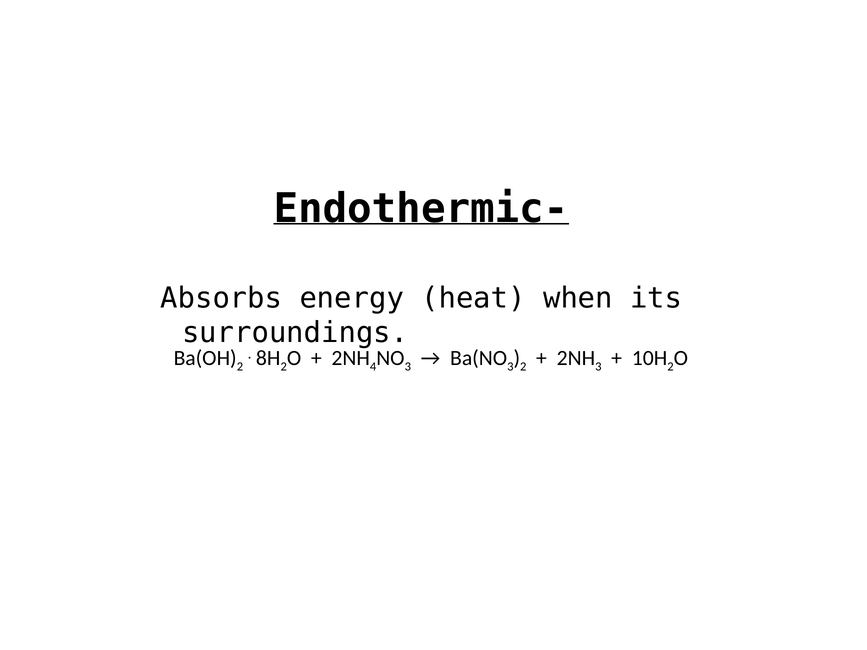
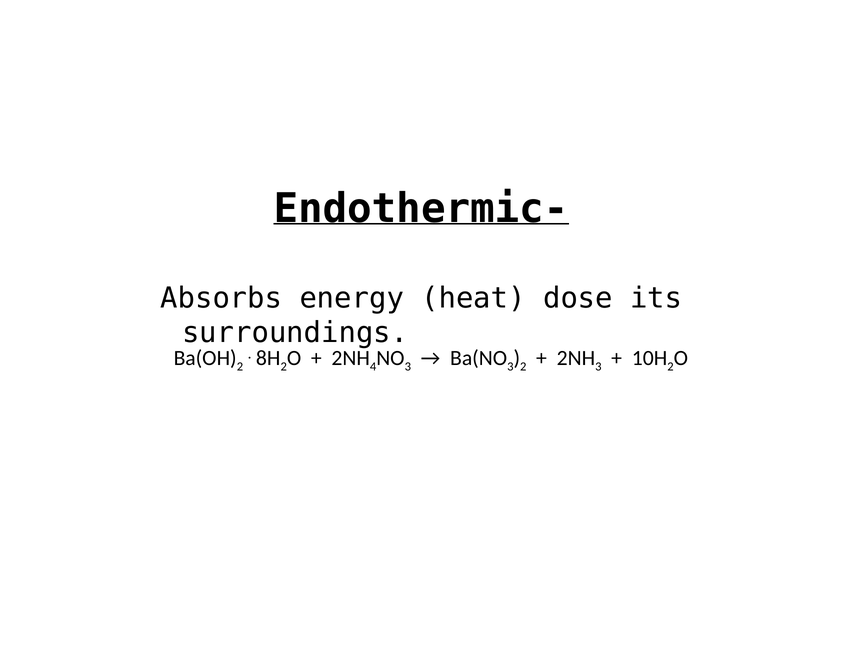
when: when -> dose (578, 298)
